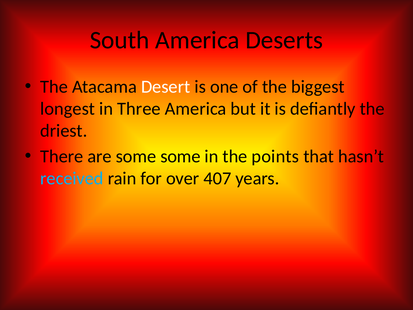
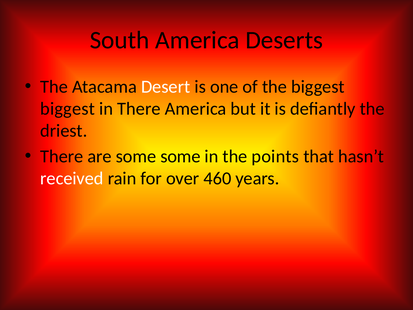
longest: longest -> biggest (68, 109)
in Three: Three -> There (139, 109)
received colour: light blue -> white (72, 178)
407: 407 -> 460 (217, 178)
